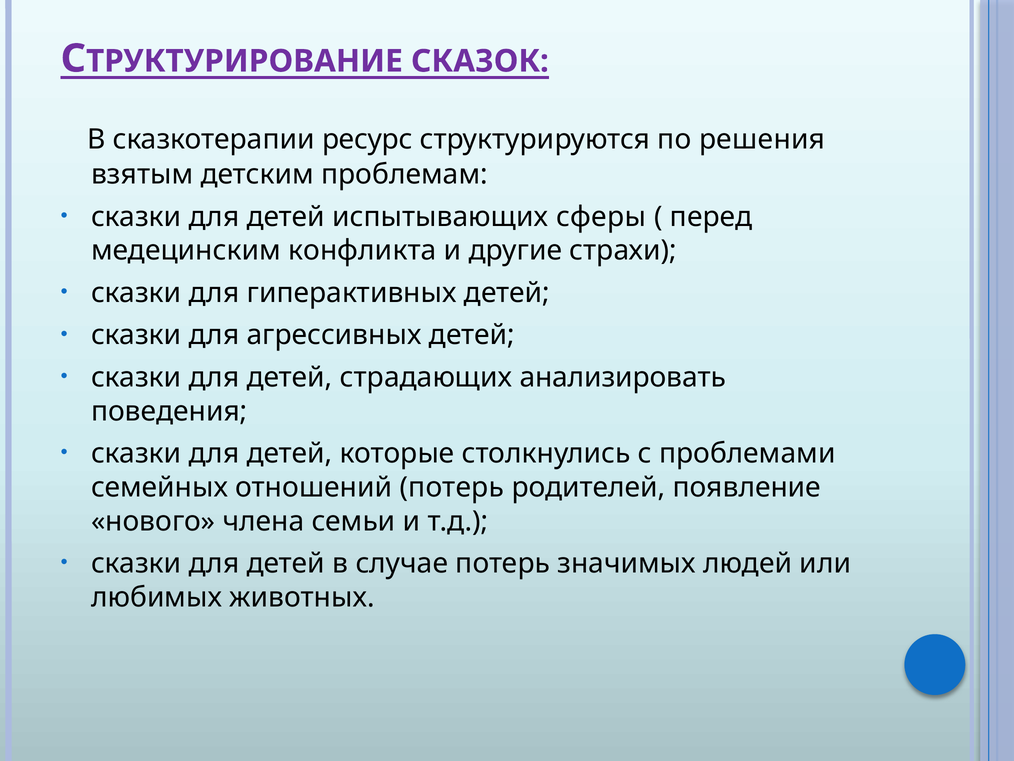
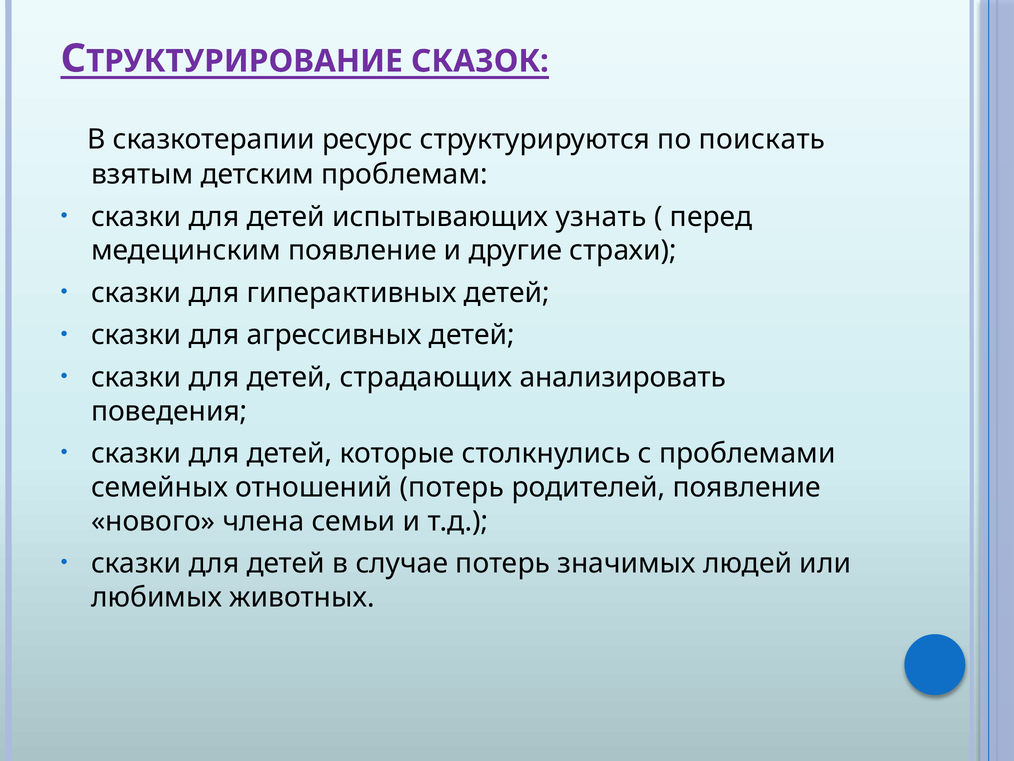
решения: решения -> поискать (762, 139)
сферы: сферы -> узнать (601, 217)
медецинским конфликта: конфликта -> появление (362, 250)
